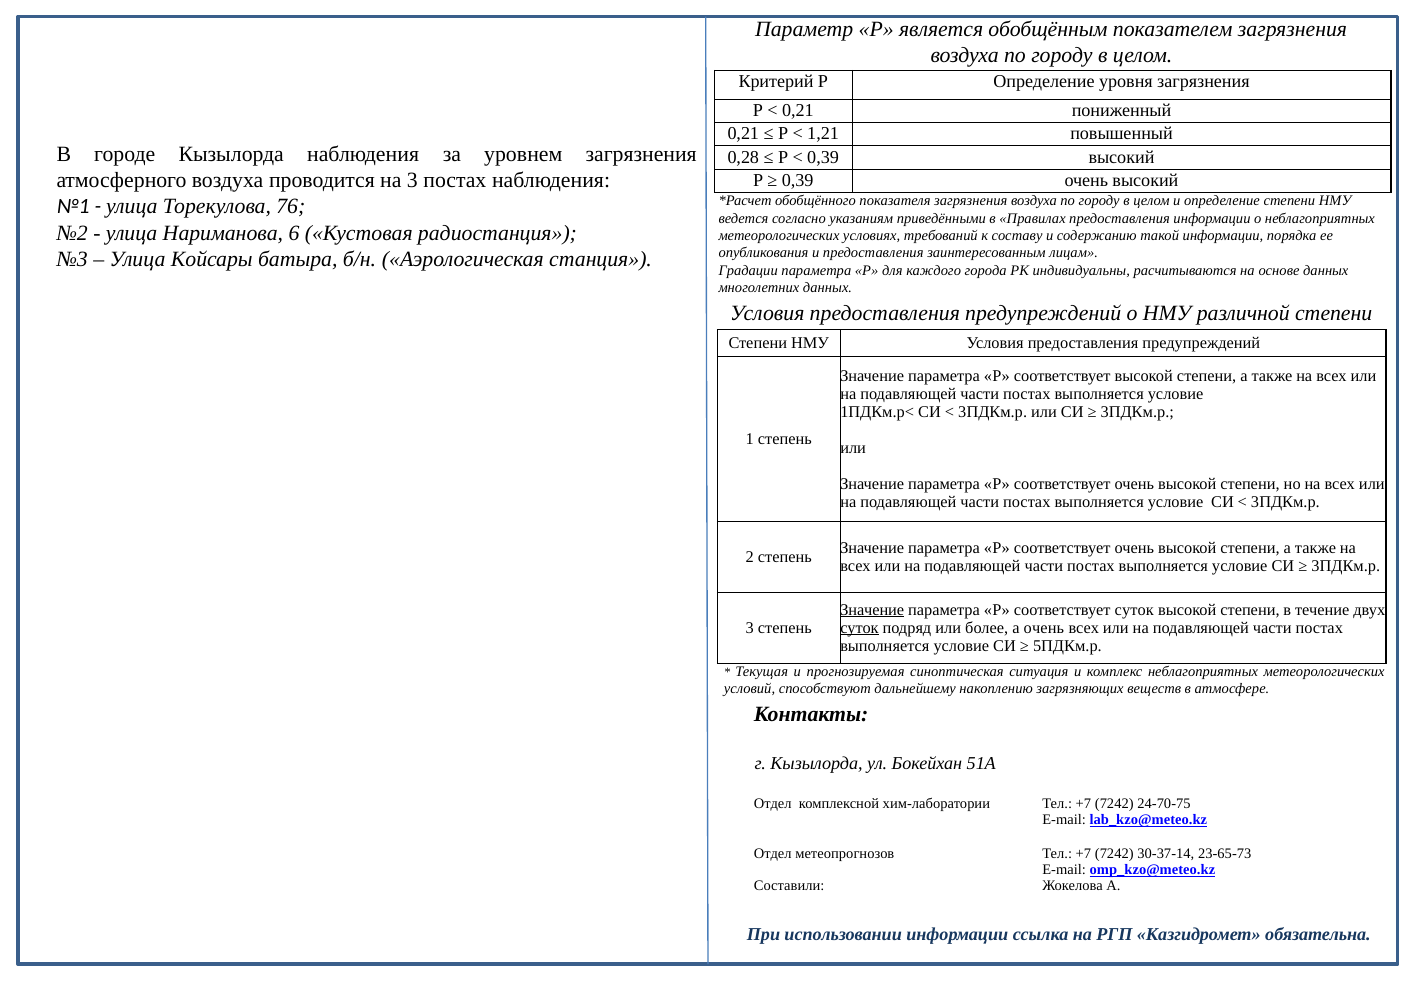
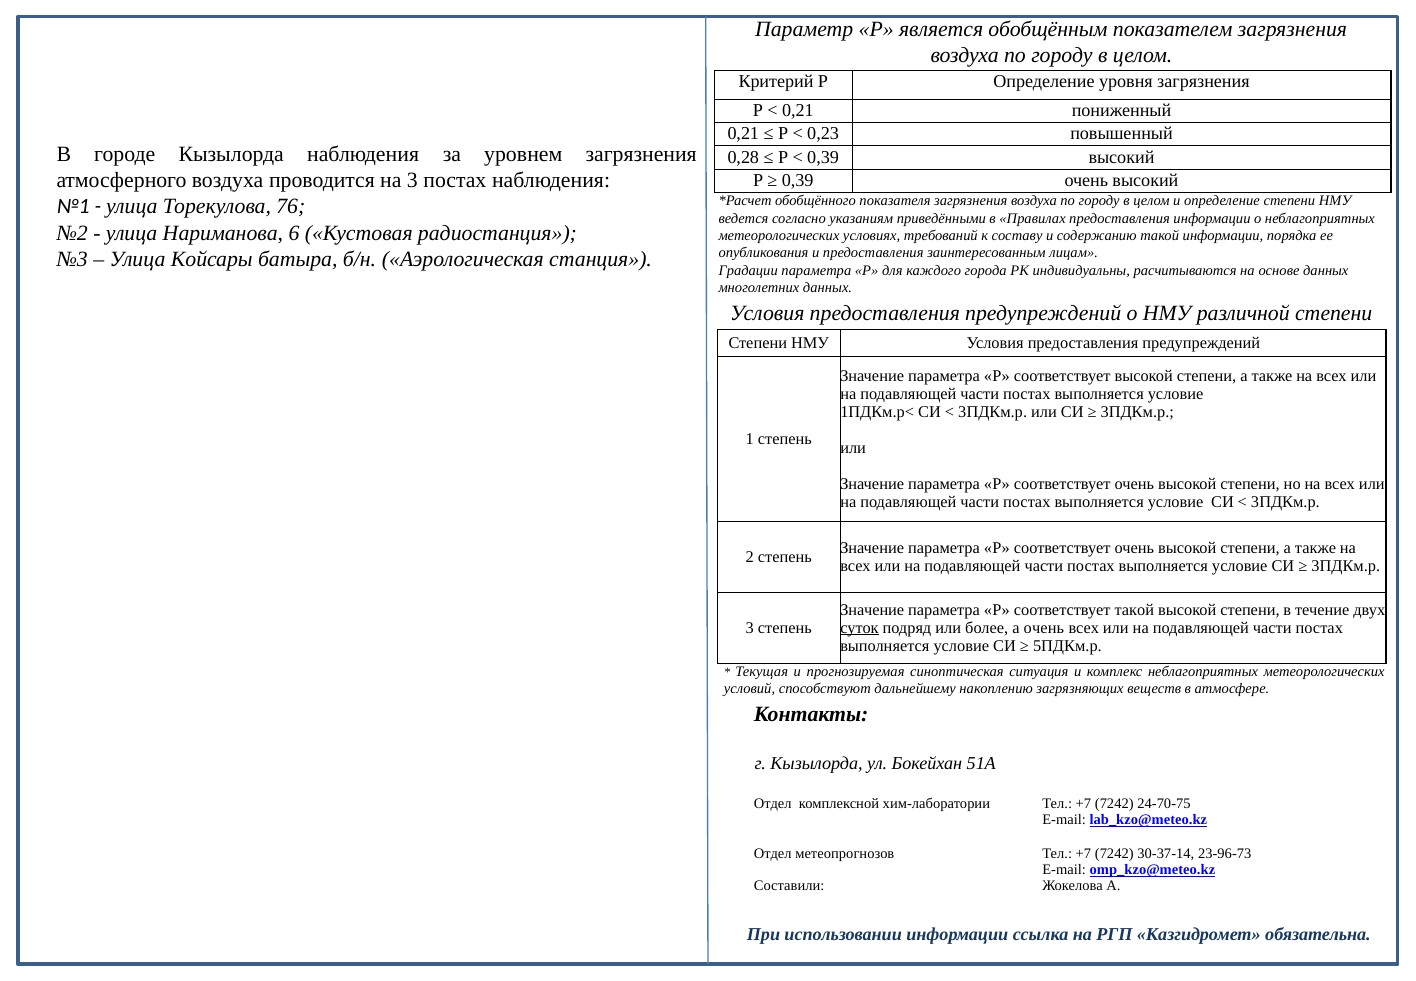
1,21: 1,21 -> 0,23 (823, 134)
Значение underline: present -> none (872, 609)
соответствует суток: суток -> такой (1134, 609)
23-65-73: 23-65-73 -> 23-96-73 (1225, 853)
